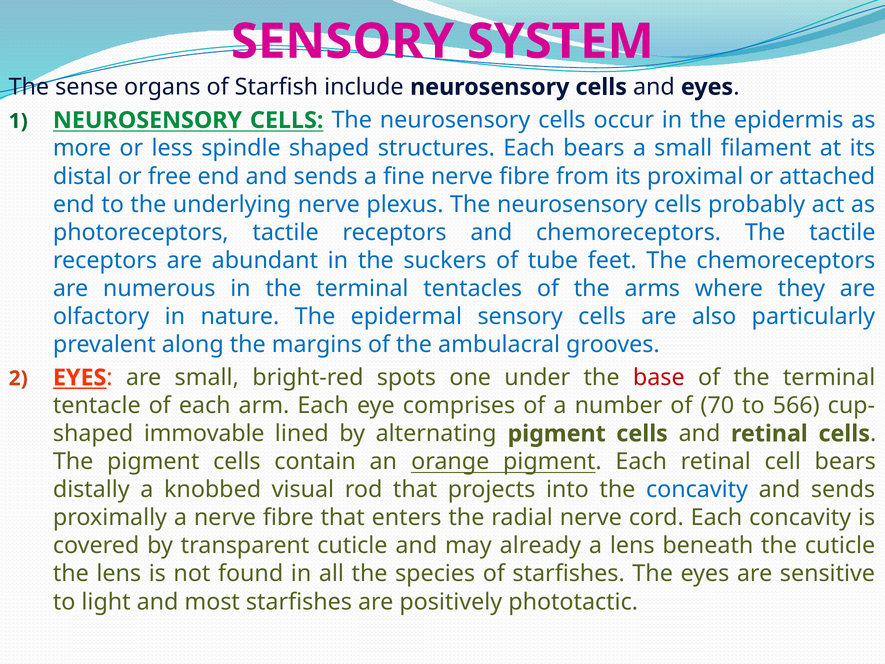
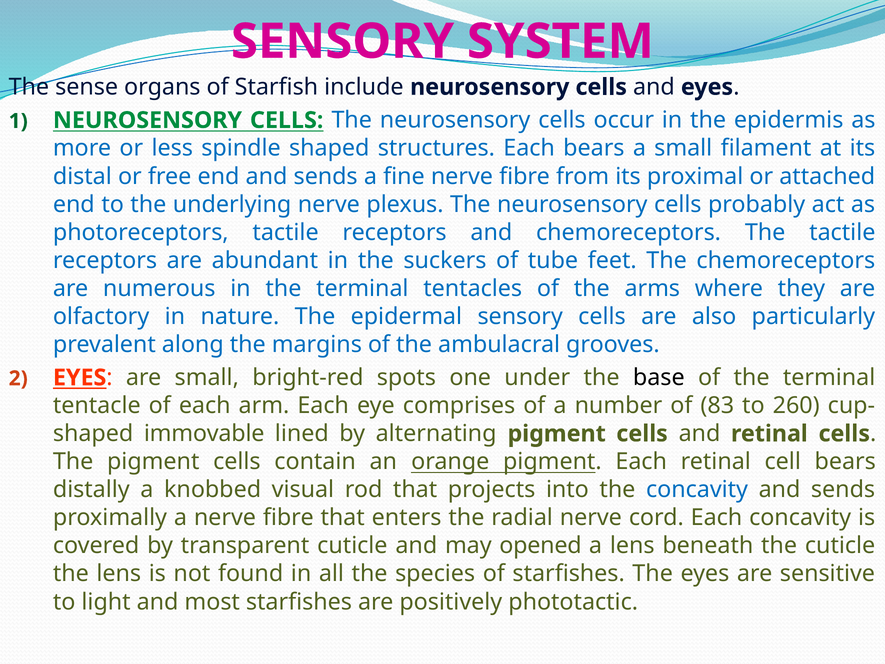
base colour: red -> black (659, 377)
70: 70 -> 83 (717, 405)
566: 566 -> 260 (796, 405)
already: already -> opened (540, 546)
